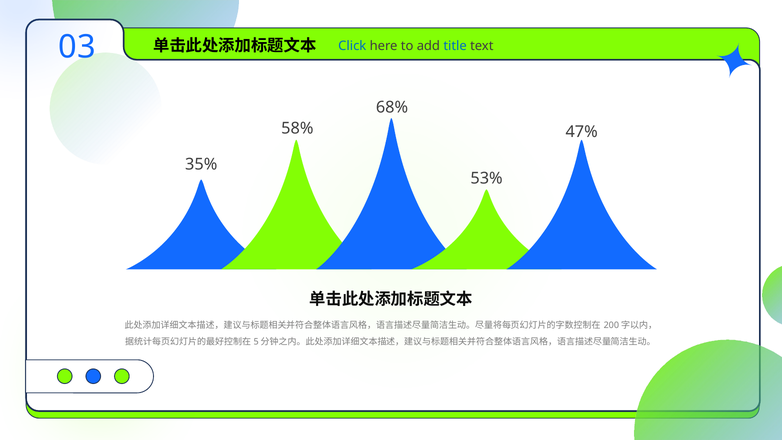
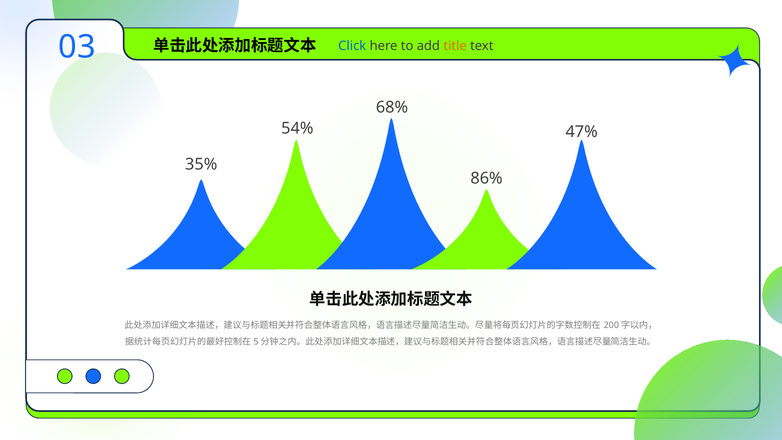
title colour: blue -> orange (455, 46)
58%: 58% -> 54% (297, 128)
53%: 53% -> 86% (487, 178)
